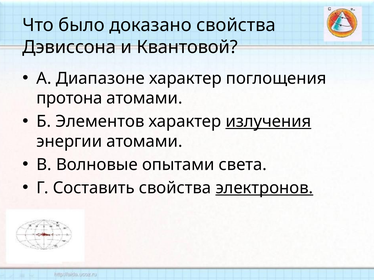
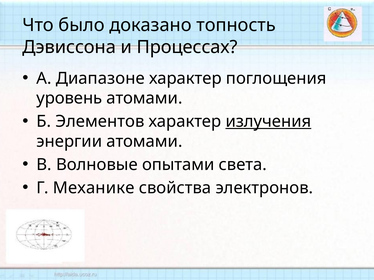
доказано свойства: свойства -> топность (236, 25)
Квантовой: Квантовой -> Процессах (187, 47)
протона: протона -> уровень (69, 98)
Составить: Составить -> Механике (94, 188)
электронов underline: present -> none (264, 188)
